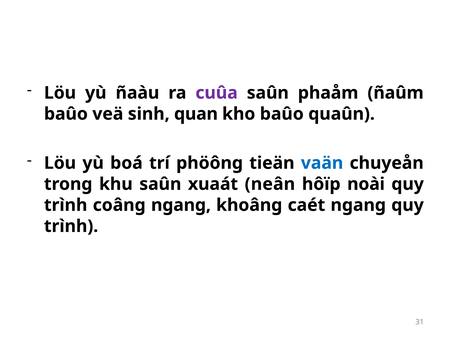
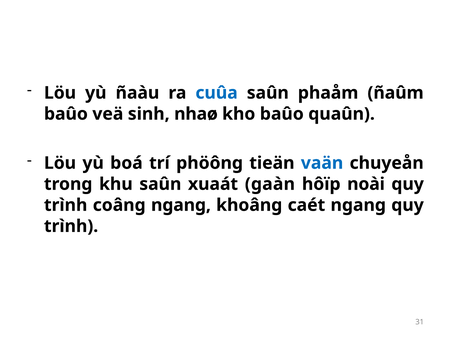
cuûa colour: purple -> blue (217, 93)
quan: quan -> nhaø (196, 114)
neân: neân -> gaàn (270, 184)
